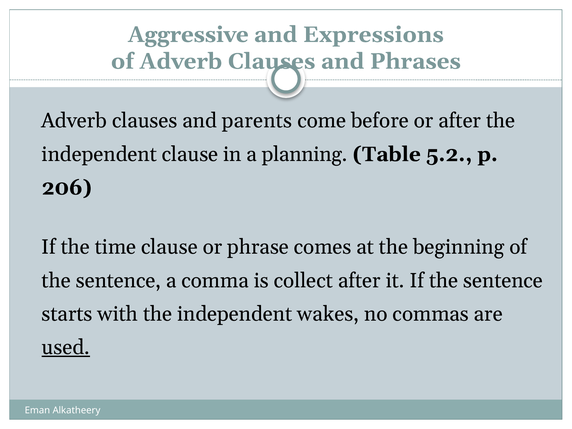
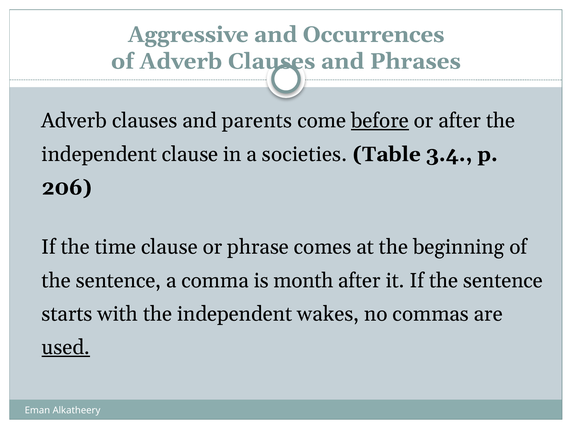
Expressions: Expressions -> Occurrences (373, 35)
before underline: none -> present (380, 121)
planning: planning -> societies (304, 154)
5.2: 5.2 -> 3.4 (449, 154)
collect: collect -> month (303, 281)
